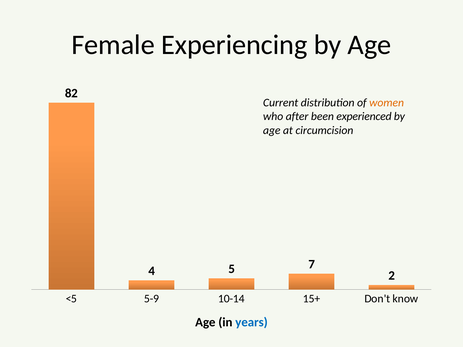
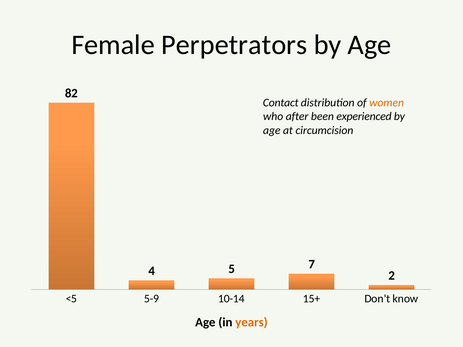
Experiencing: Experiencing -> Perpetrators (234, 45)
Current: Current -> Contact (281, 103)
years colour: blue -> orange (252, 322)
